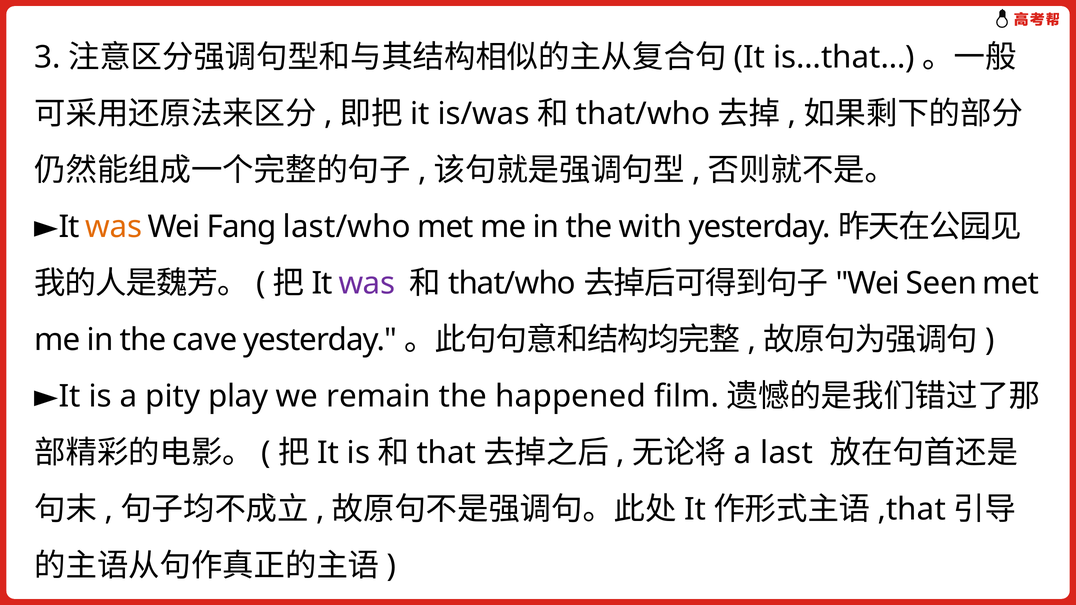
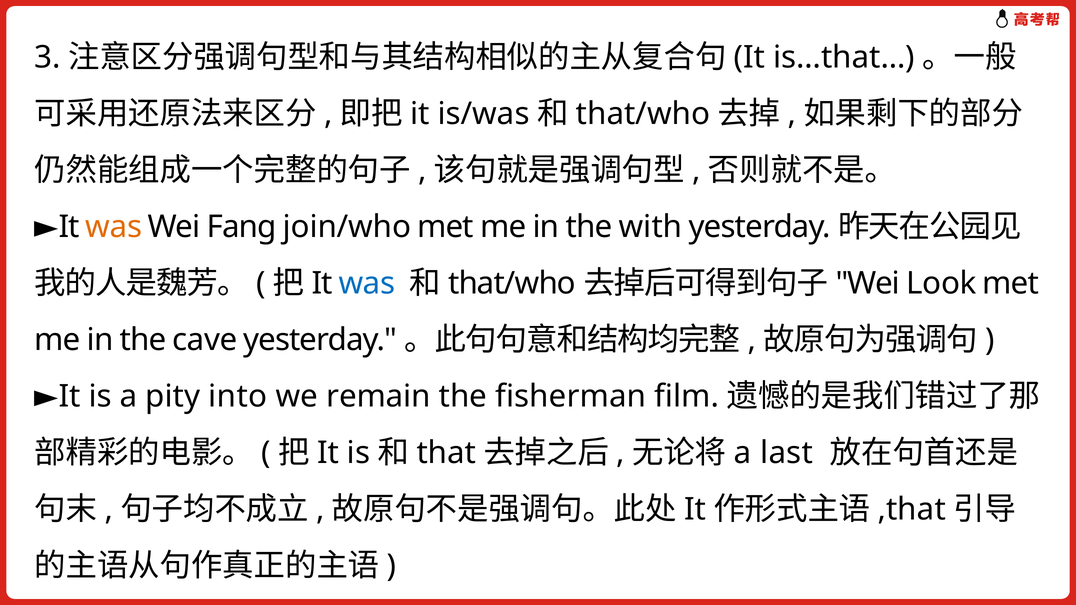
last/who: last/who -> join/who (347, 227)
was colour: purple -> blue (367, 283)
Seen: Seen -> Look (941, 283)
play: play -> into (238, 396)
happened: happened -> fisherman (571, 396)
